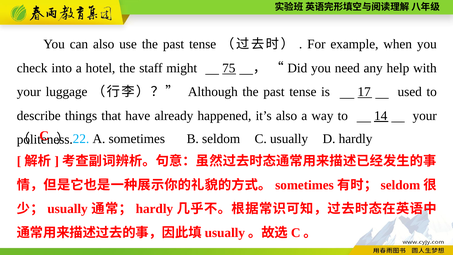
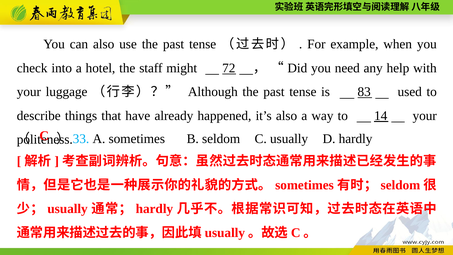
75: 75 -> 72 (229, 68)
17: 17 -> 83 (364, 92)
22: 22 -> 33 (81, 139)
